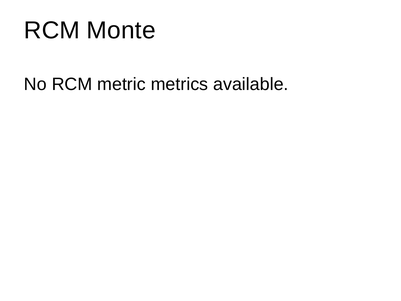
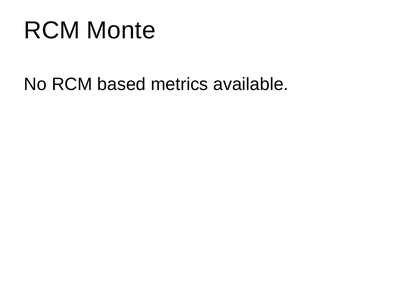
metric: metric -> based (122, 84)
